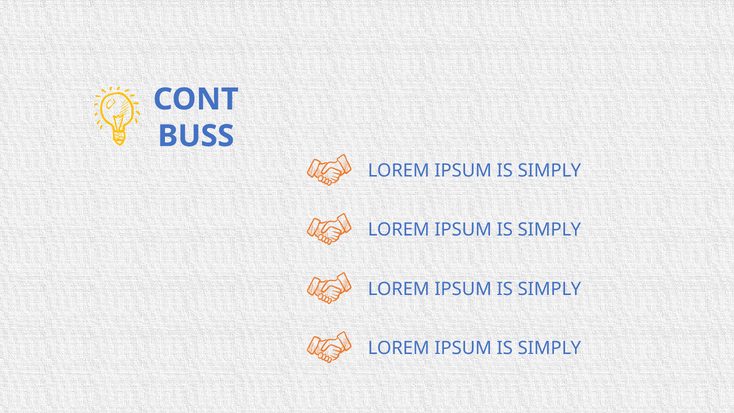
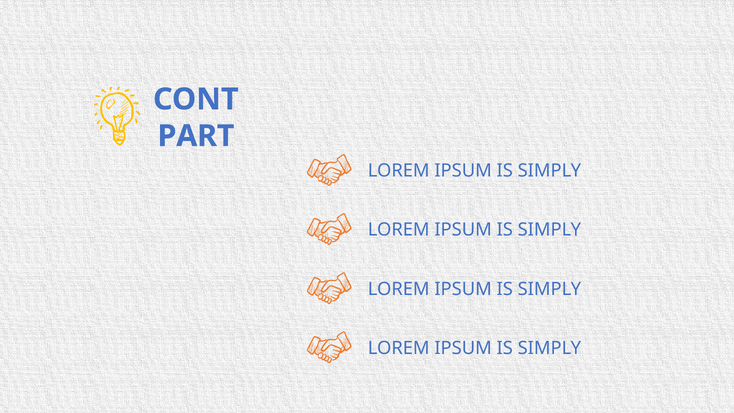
BUSS: BUSS -> PART (196, 136)
